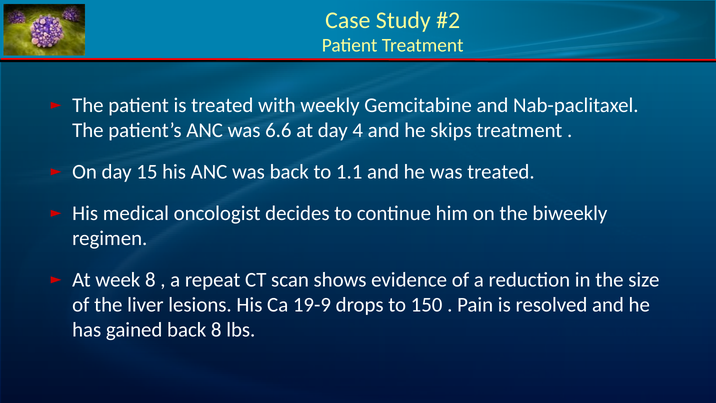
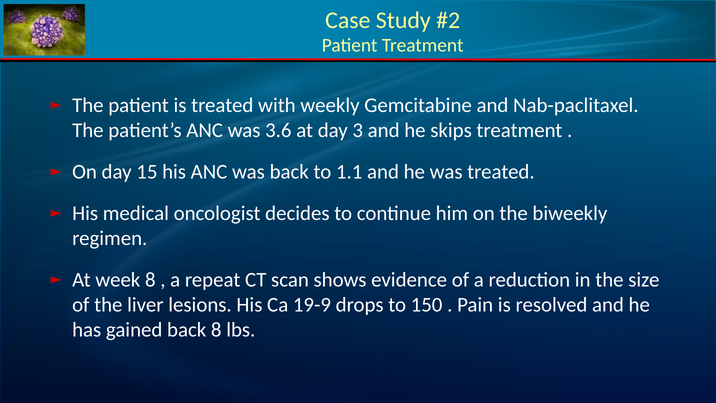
6.6: 6.6 -> 3.6 (278, 130)
4: 4 -> 3 (358, 130)
